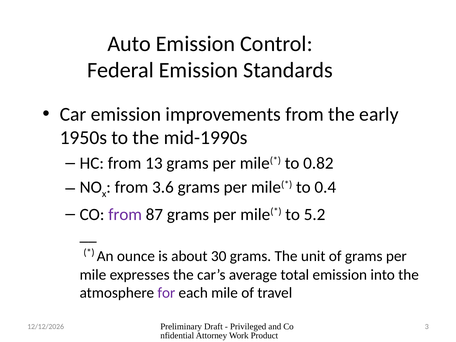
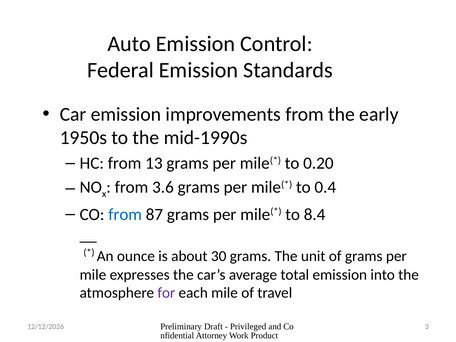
0.82: 0.82 -> 0.20 (318, 163)
from colour: purple -> blue (125, 214)
5.2: 5.2 -> 8.4 (315, 214)
